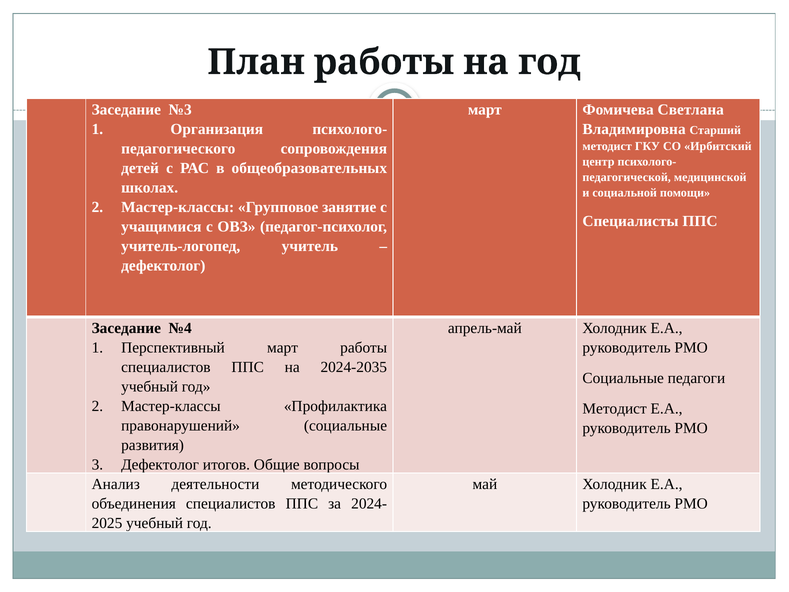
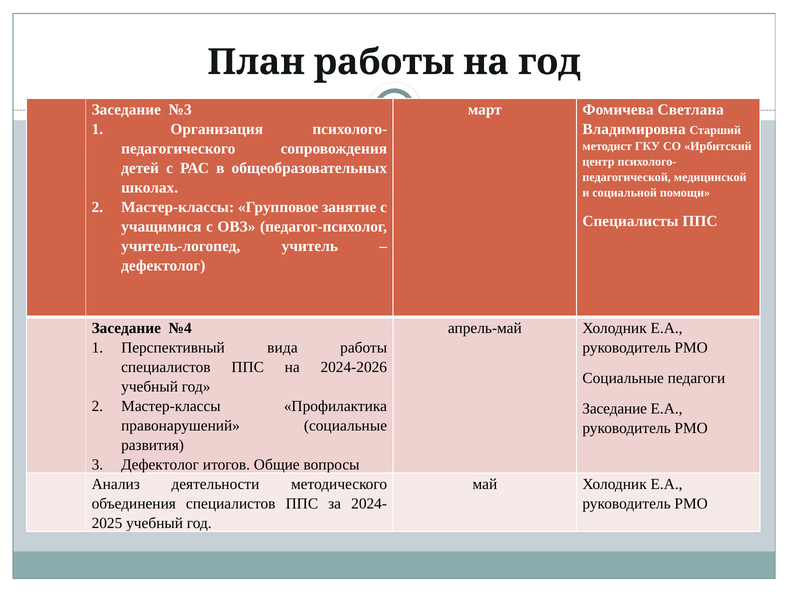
Перспективный март: март -> вида (282, 348)
2024-2035: 2024-2035 -> 2024-2026 (354, 367)
Методист: Методист -> Заседание (615, 408)
